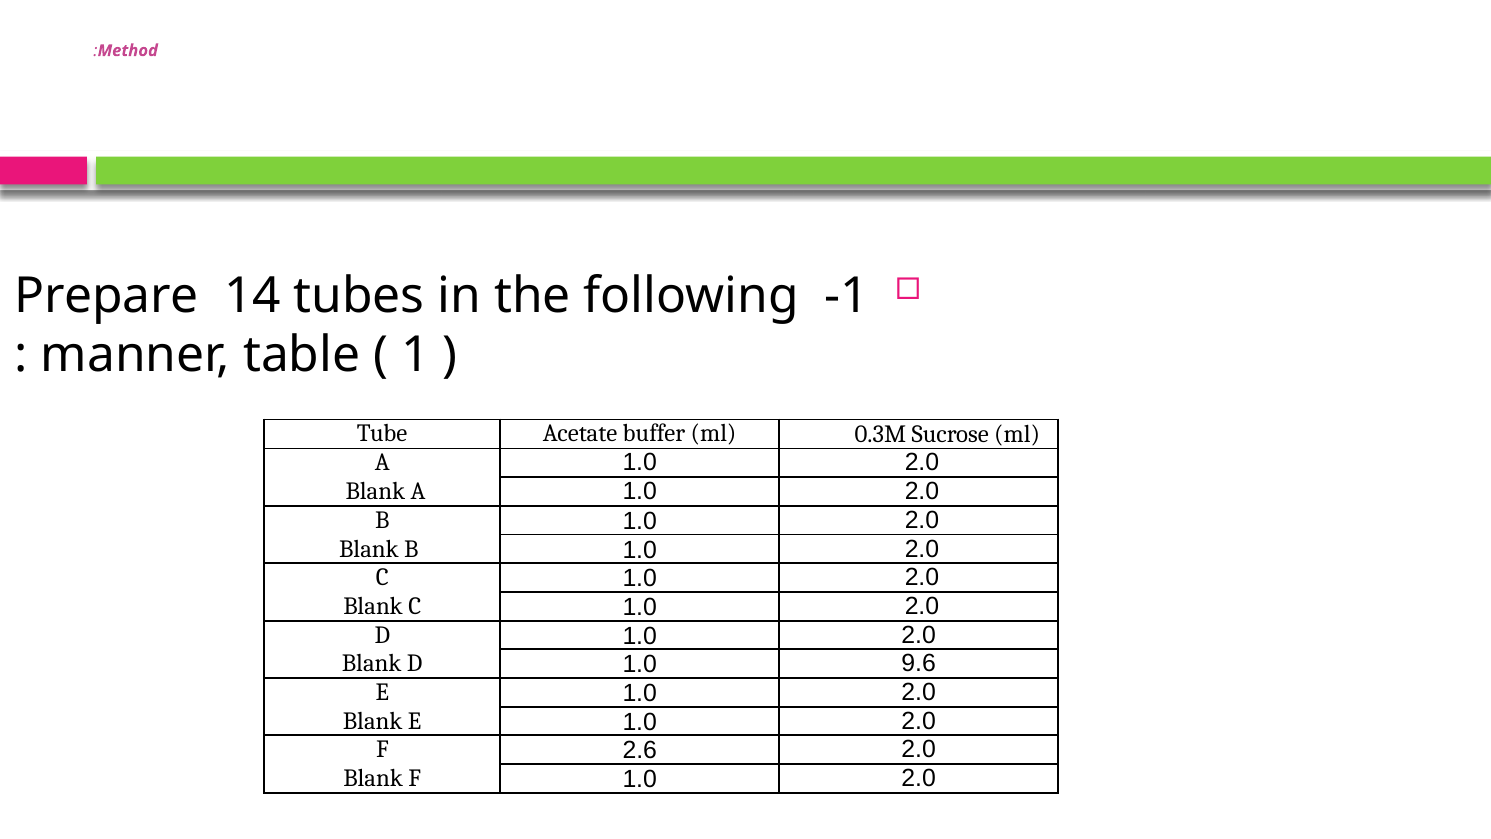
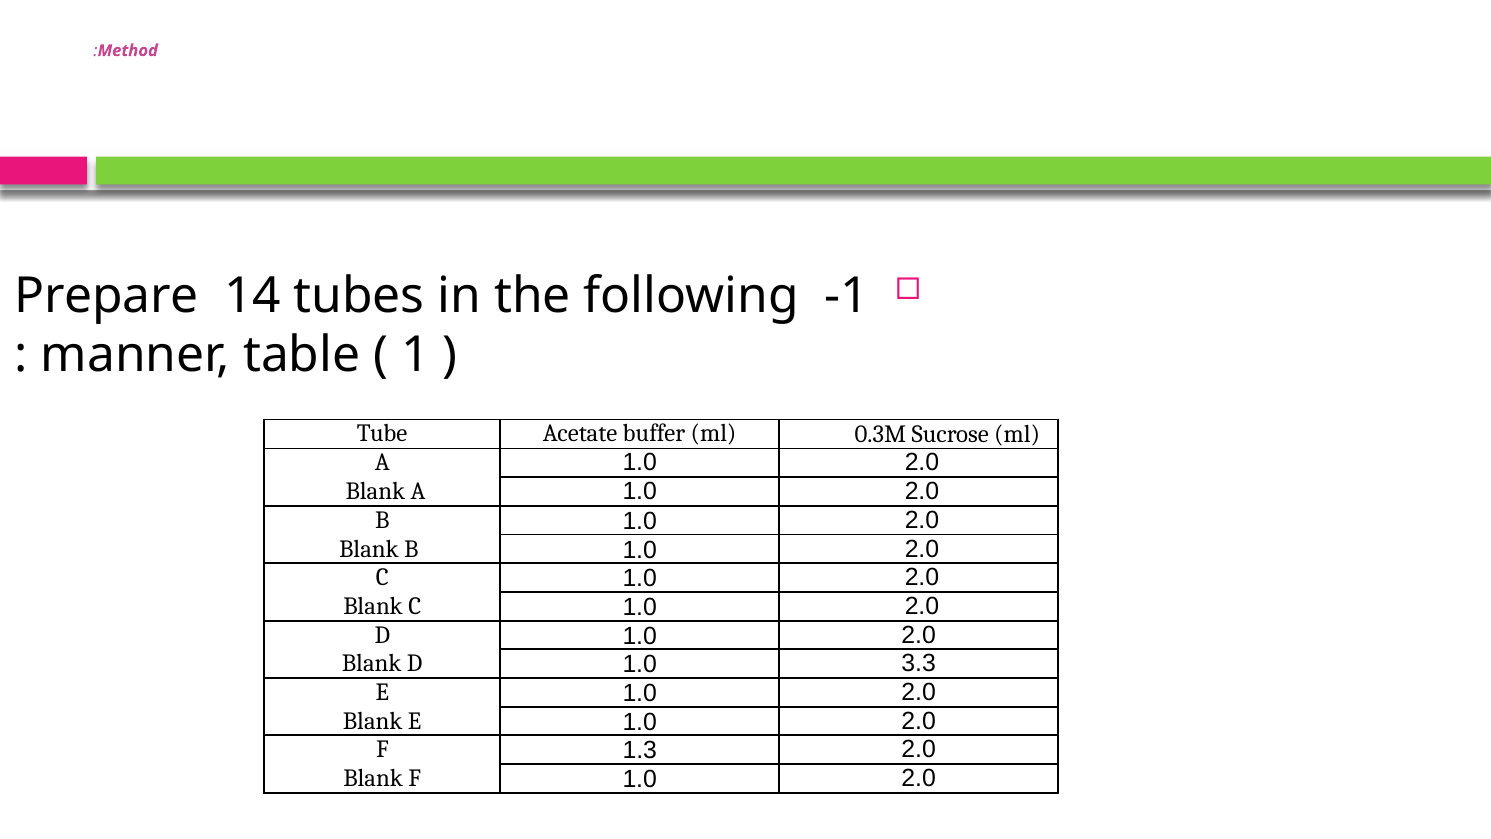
9.6: 9.6 -> 3.3 (919, 664)
2.6: 2.6 -> 1.3 (640, 750)
